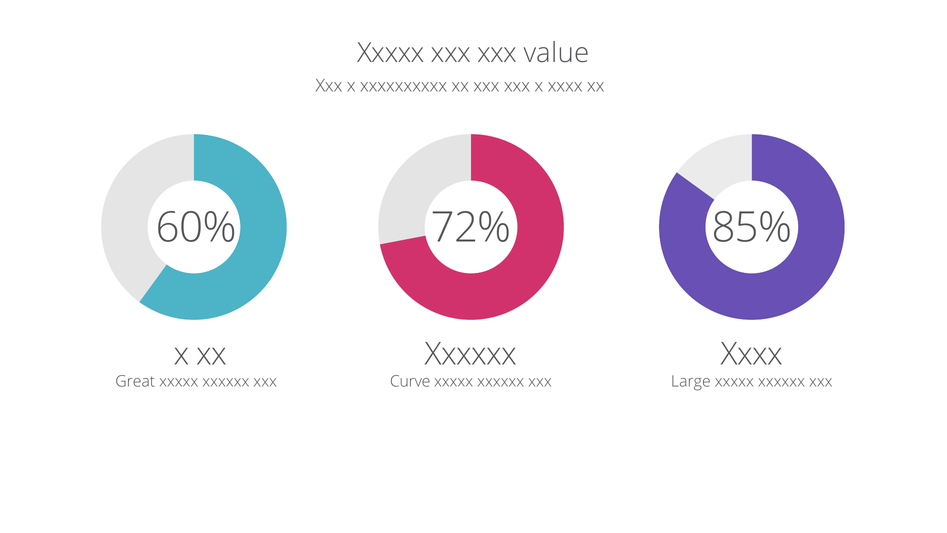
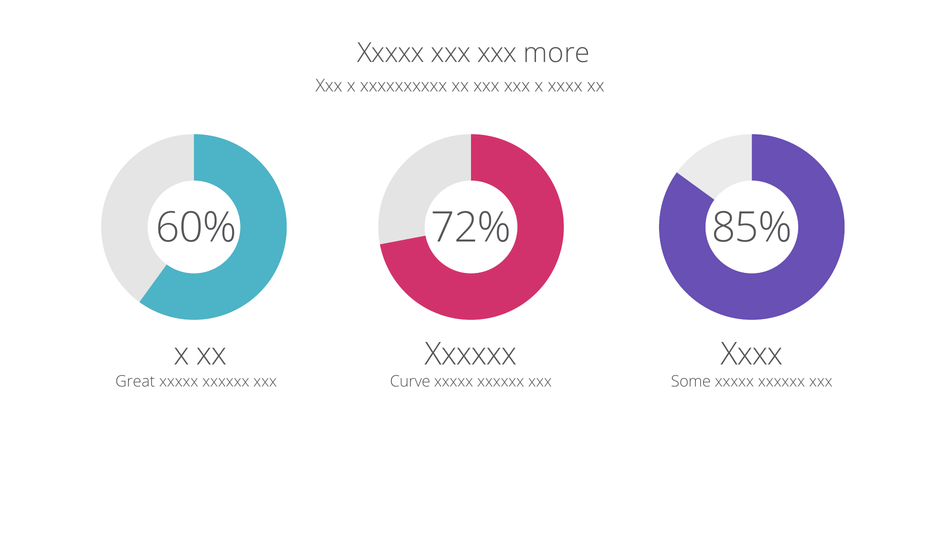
value: value -> more (557, 53)
Large: Large -> Some (691, 381)
